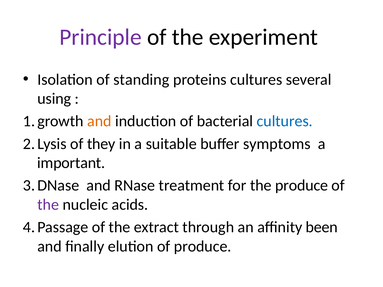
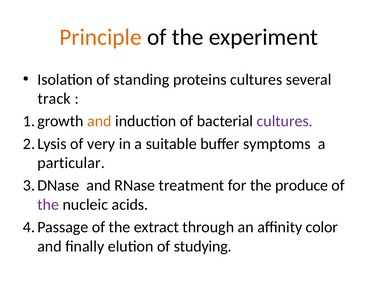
Principle colour: purple -> orange (101, 37)
using: using -> track (54, 99)
cultures colour: blue -> purple (285, 121)
they: they -> very (101, 144)
important: important -> particular (71, 163)
been: been -> color (322, 227)
of produce: produce -> studying (203, 246)
